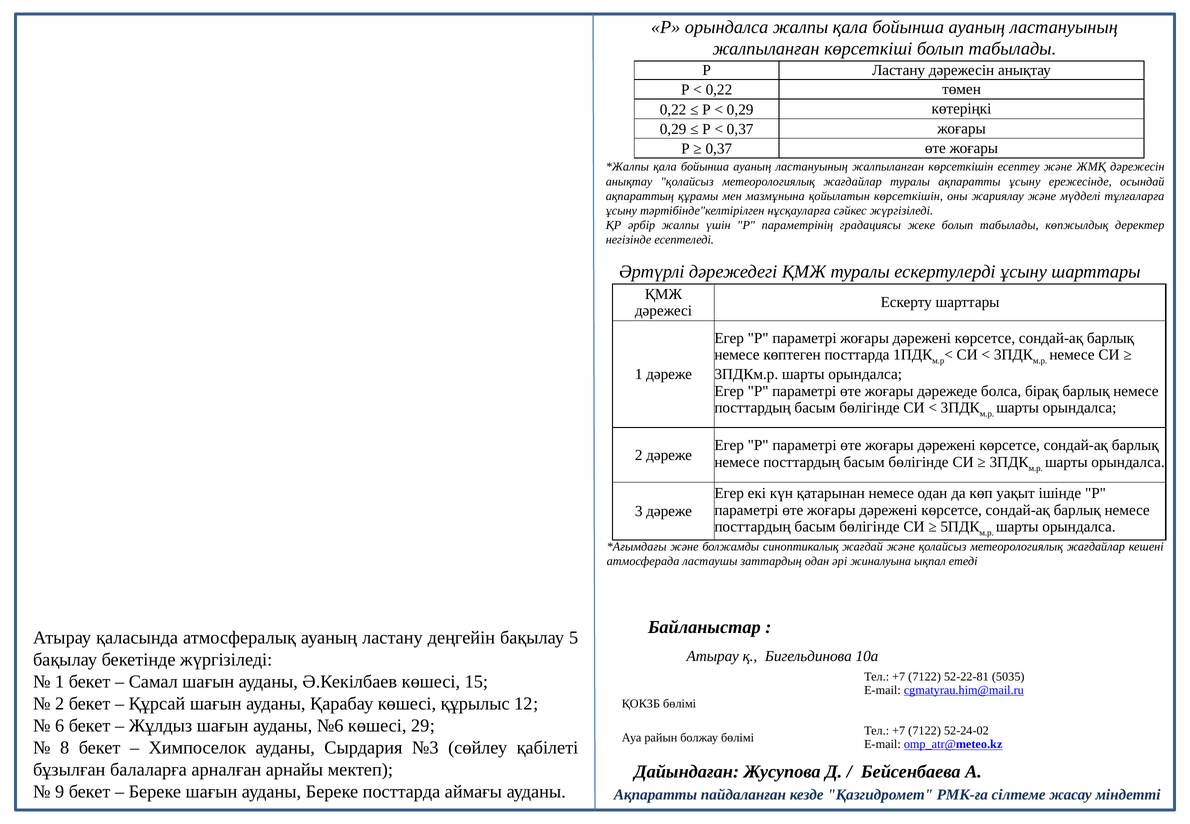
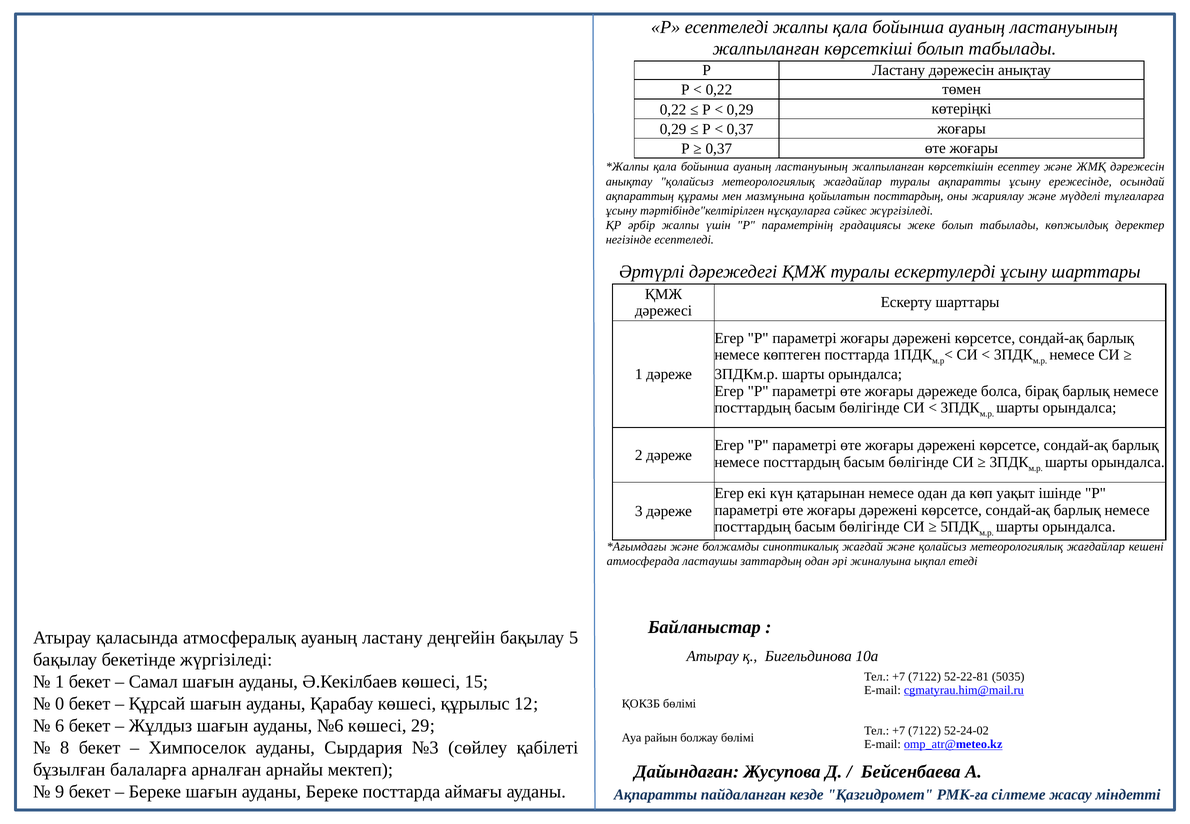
Р орындалса: орындалса -> есептеледі (727, 27)
қойылатын көрсеткішін: көрсеткішін -> посттардың (909, 196)
2: 2 -> 0 (60, 704)
